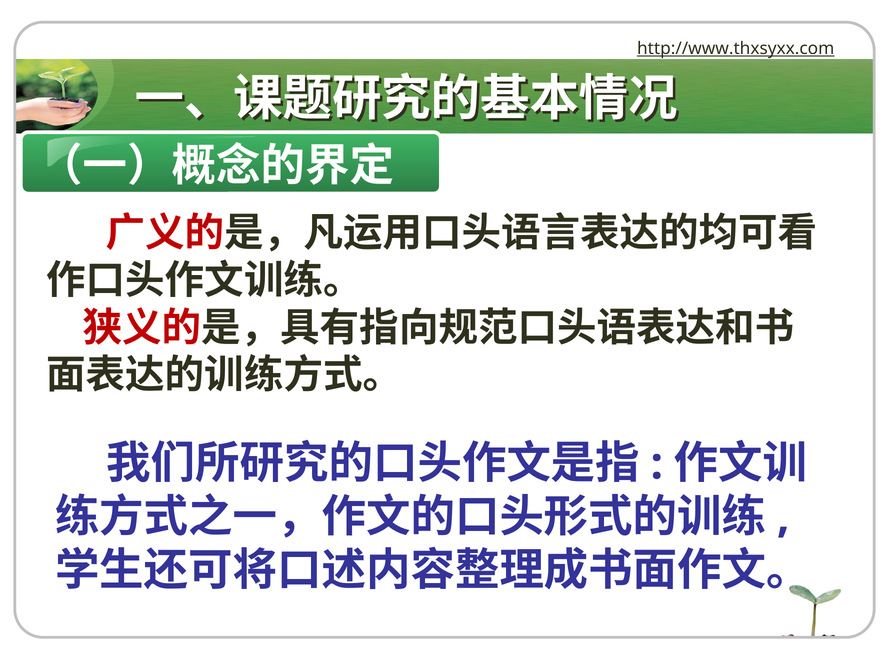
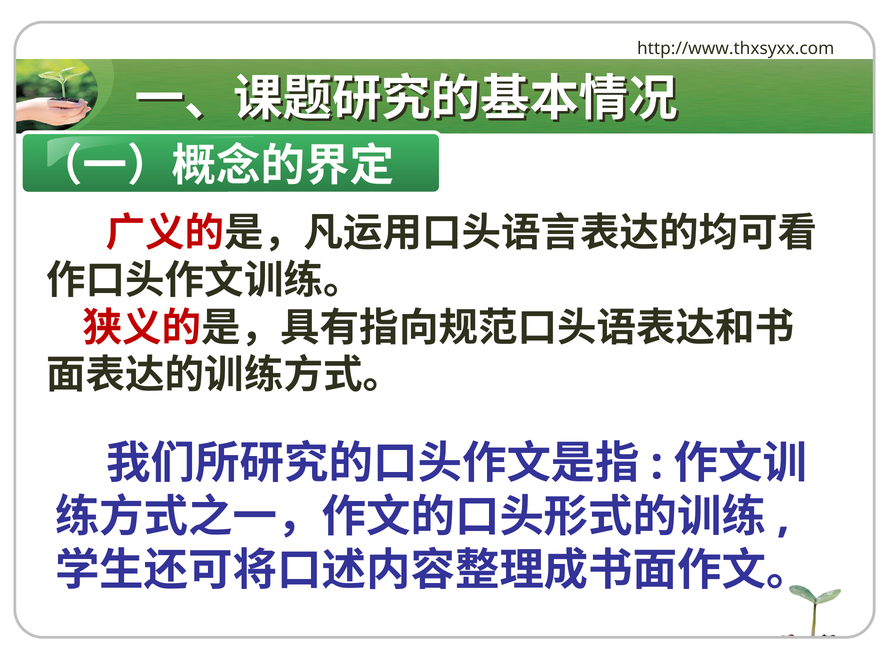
http://www.thxsyxx.com underline: present -> none (736, 48)
